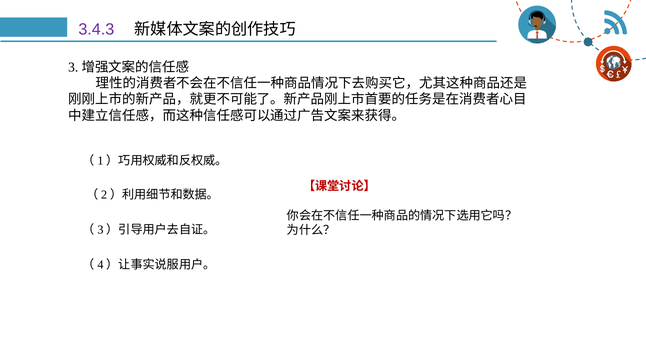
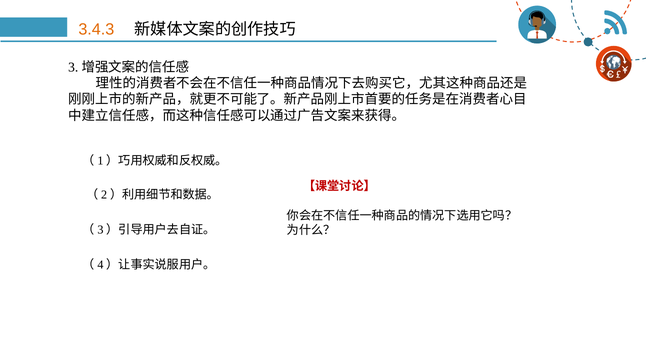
3.4.3 colour: purple -> orange (96, 29)
